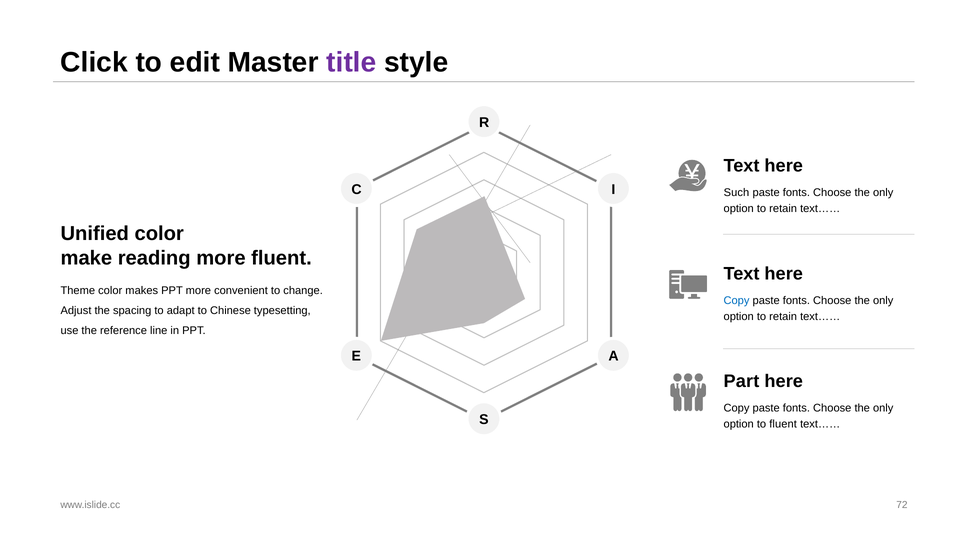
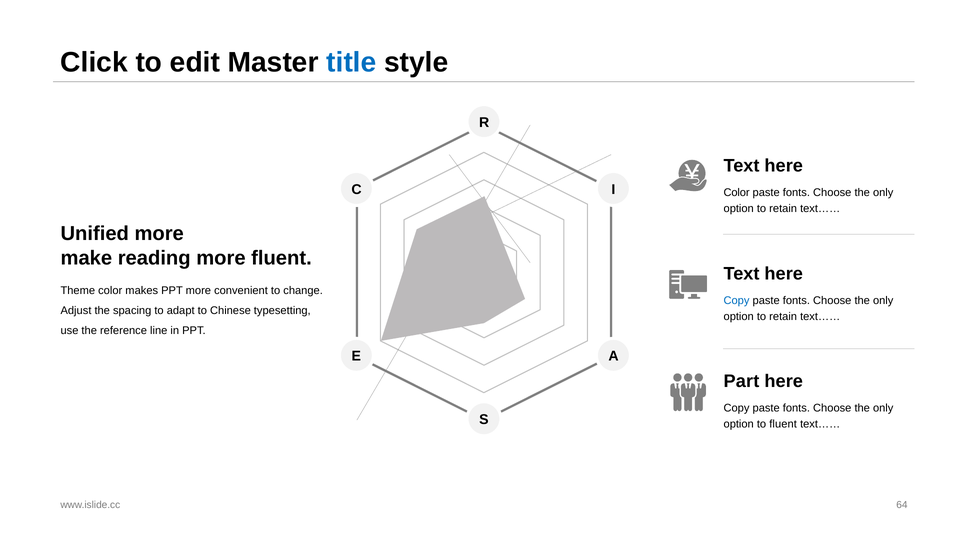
title colour: purple -> blue (351, 63)
Such: Such -> Color (737, 193)
Unified color: color -> more (159, 234)
72: 72 -> 64 (902, 504)
